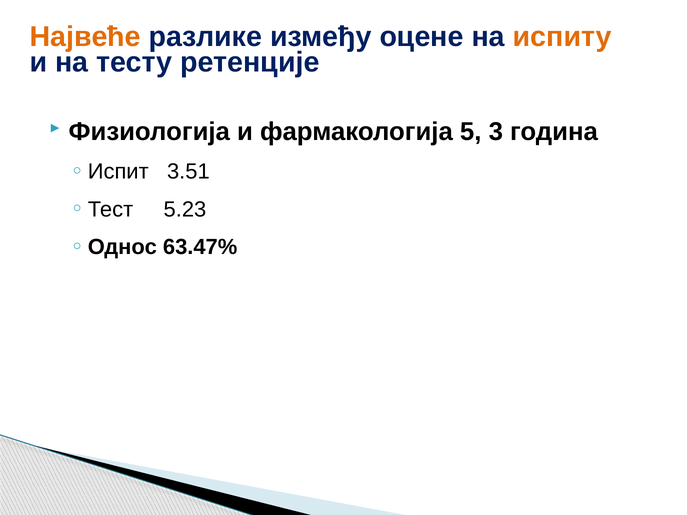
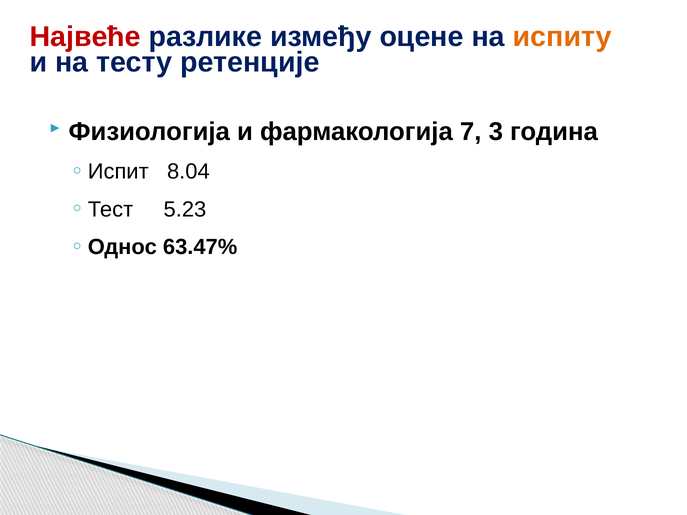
Највеће colour: orange -> red (85, 37)
5: 5 -> 7 (471, 132)
3.51: 3.51 -> 8.04 (188, 172)
